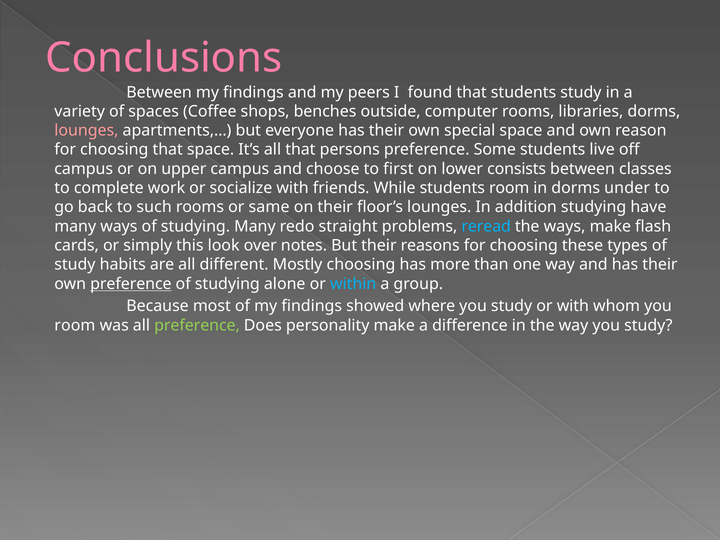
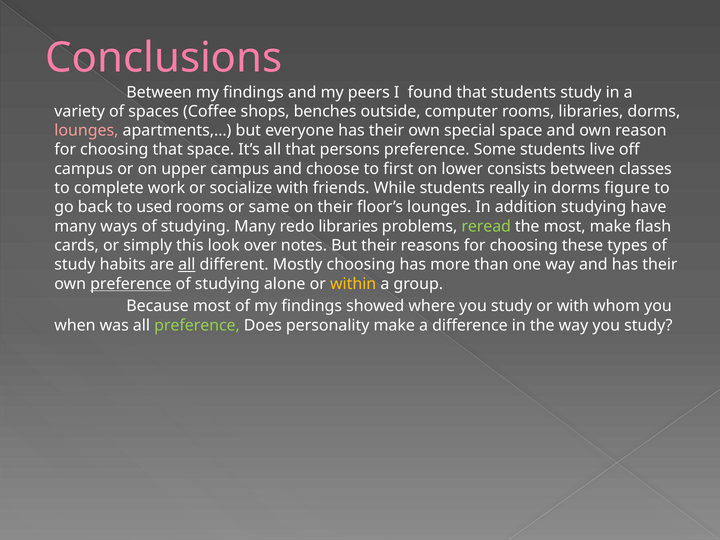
students room: room -> really (509, 188)
under: under -> figure (627, 188)
such: such -> used (154, 207)
redo straight: straight -> libraries (348, 226)
reread colour: light blue -> light green (486, 226)
the ways: ways -> most (565, 226)
all underline: none -> present (187, 265)
within colour: light blue -> yellow (353, 284)
room: room -> when (75, 325)
